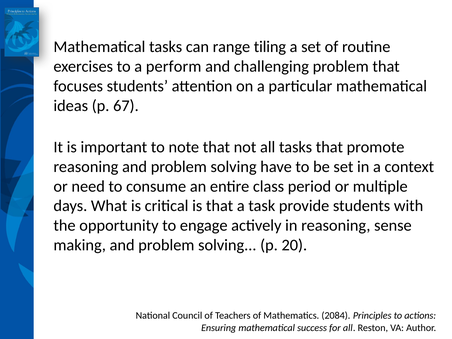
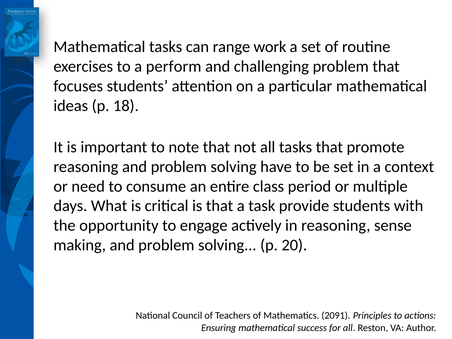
tiling: tiling -> work (270, 47)
67: 67 -> 18 (126, 106)
2084: 2084 -> 2091 (336, 316)
